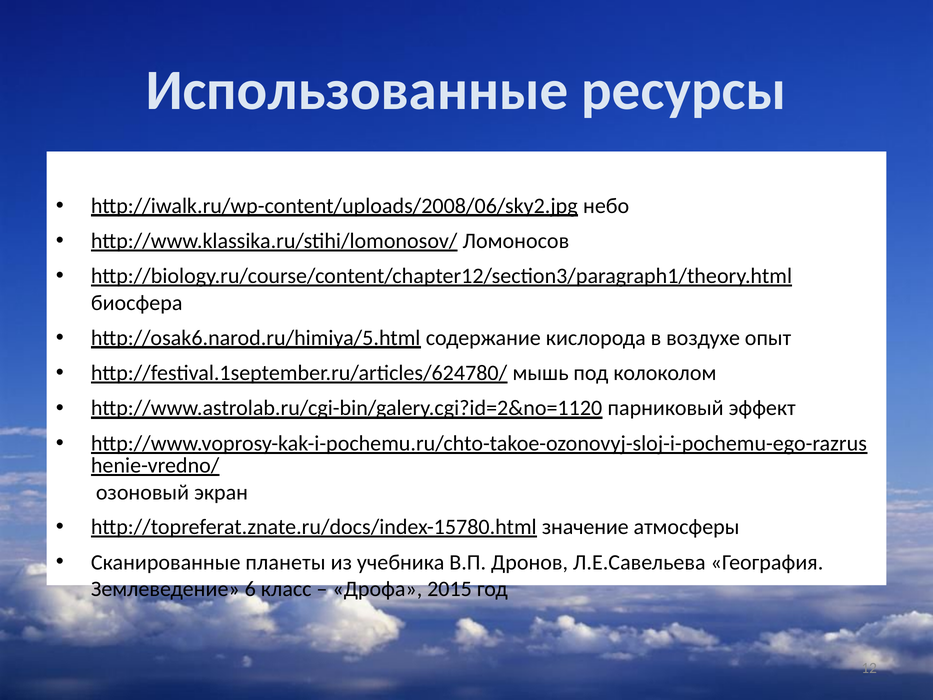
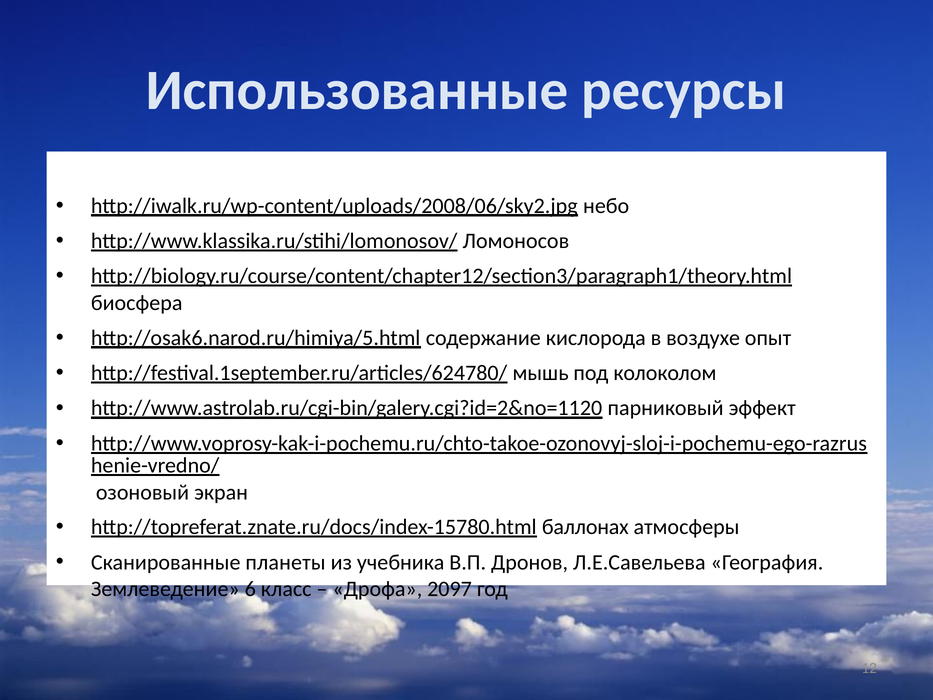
значение: значение -> баллонах (585, 527)
2015: 2015 -> 2097 (450, 589)
